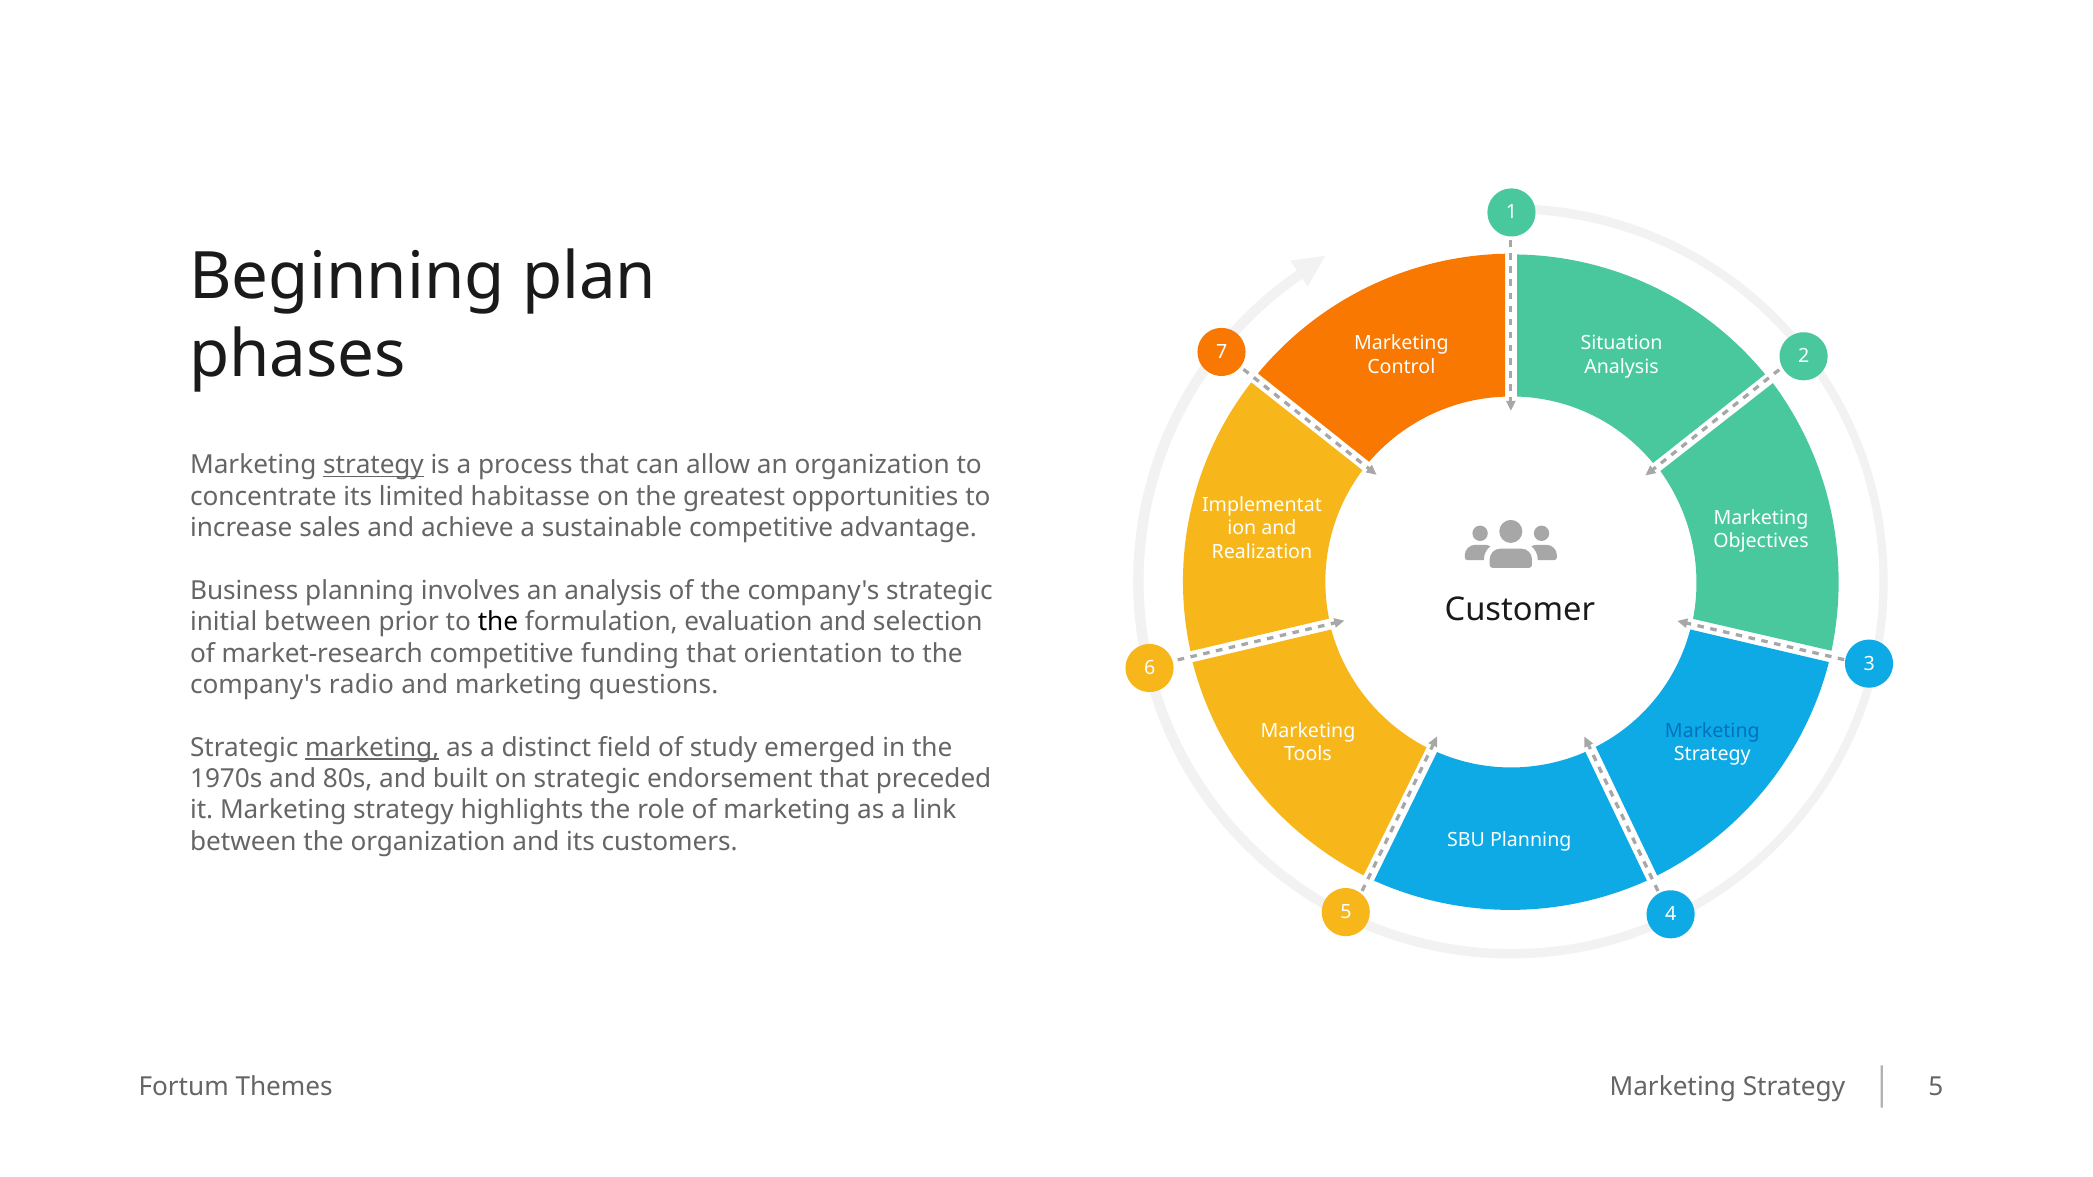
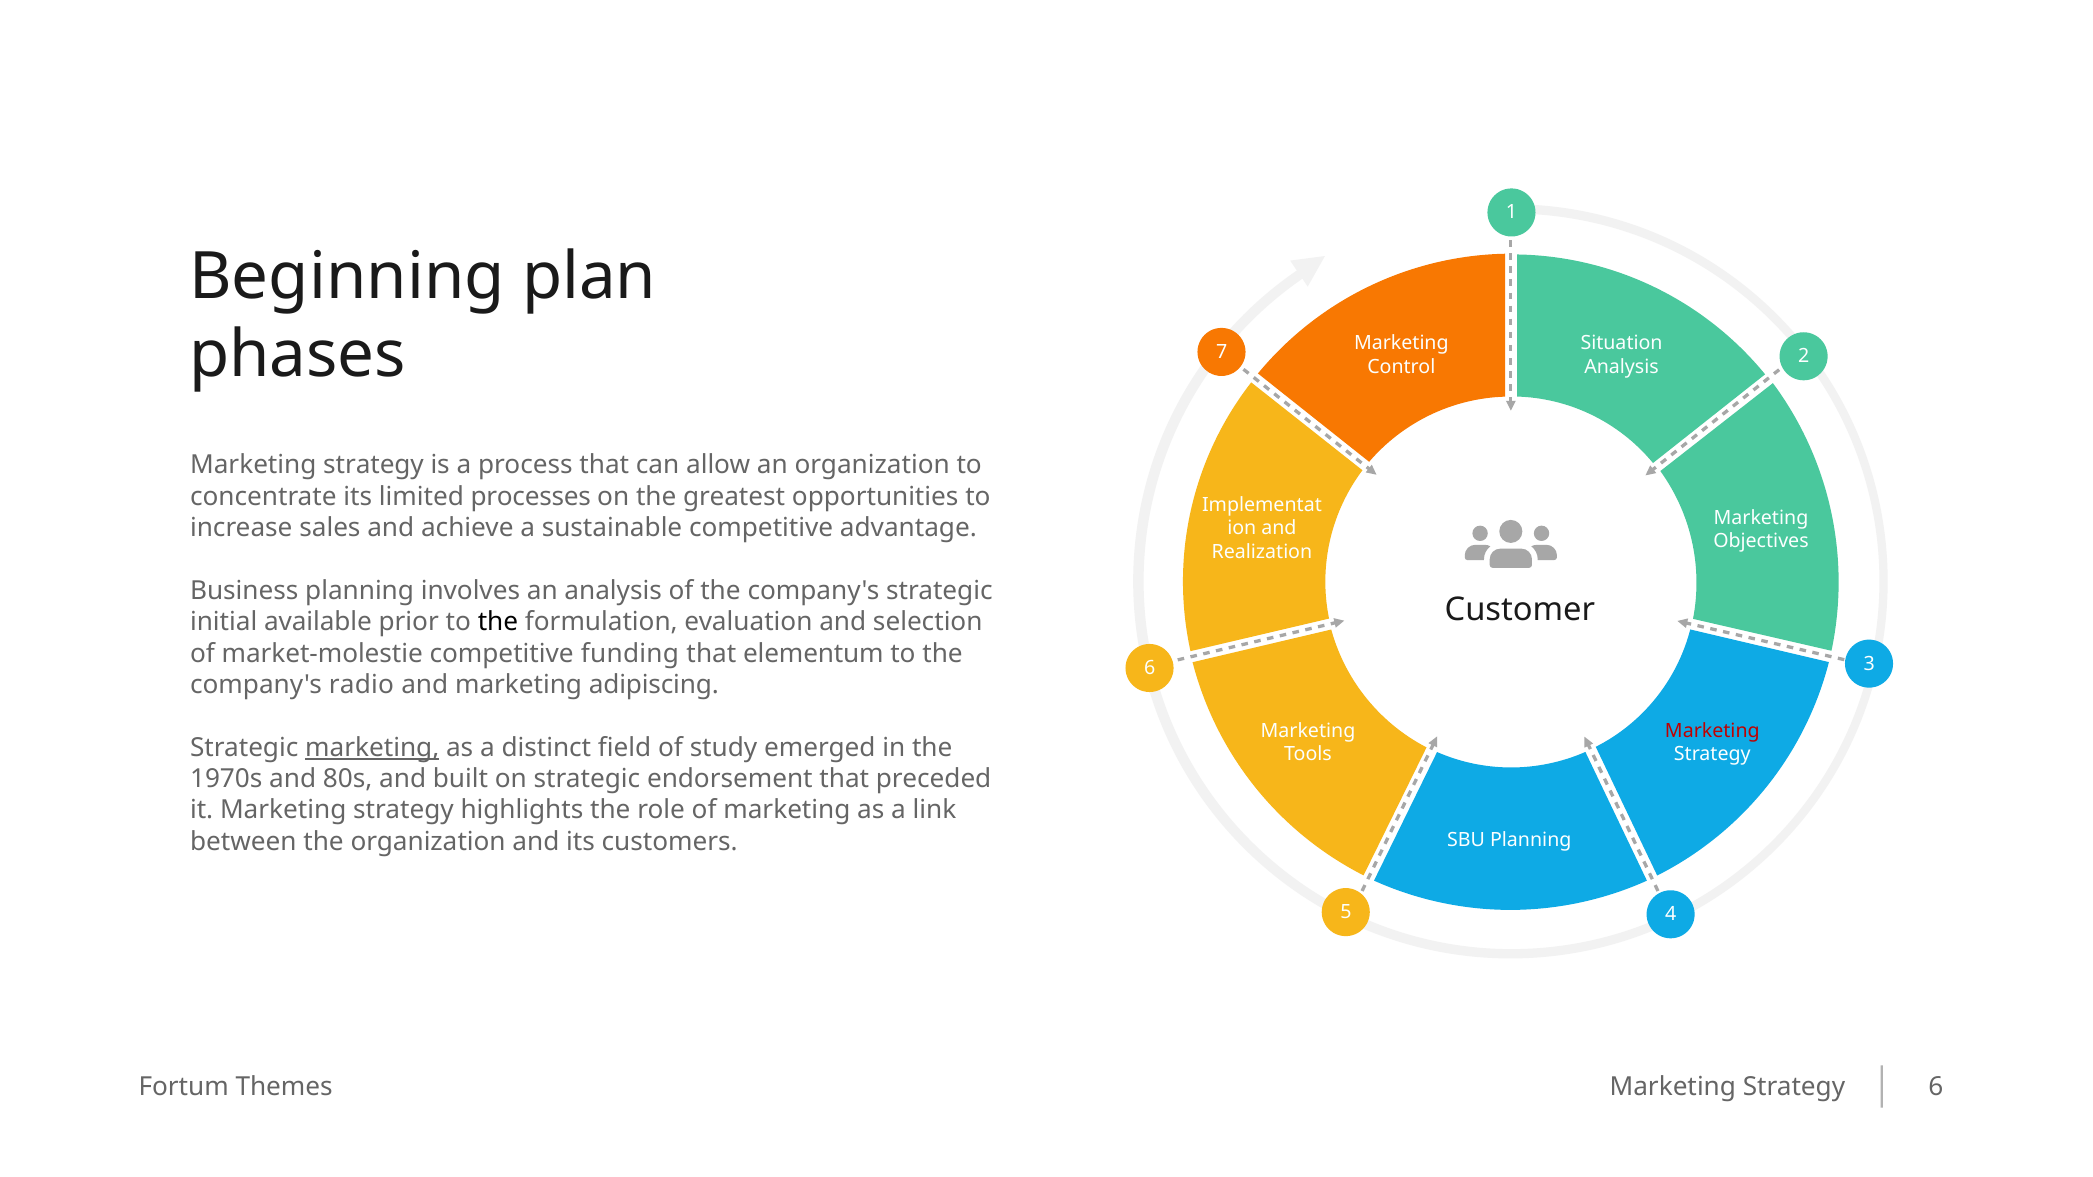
strategy underline: present -> none (374, 465)
habitasse: habitasse -> processes (531, 497)
initial between: between -> available (318, 622)
market-research: market-research -> market-molestie (322, 654)
orientation: orientation -> elementum (813, 654)
questions: questions -> adipiscing (654, 685)
Marketing colour: blue -> red (1712, 731)
5: 5 -> 6 (1936, 1087)
